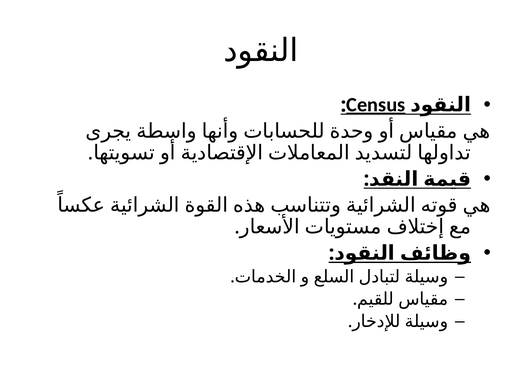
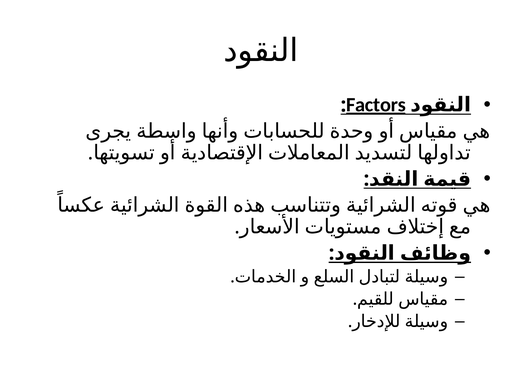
Census: Census -> Factors (376, 105)
